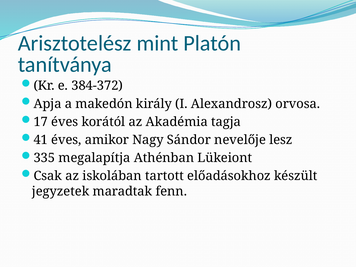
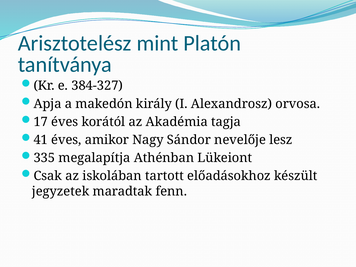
384-372: 384-372 -> 384-327 (97, 86)
